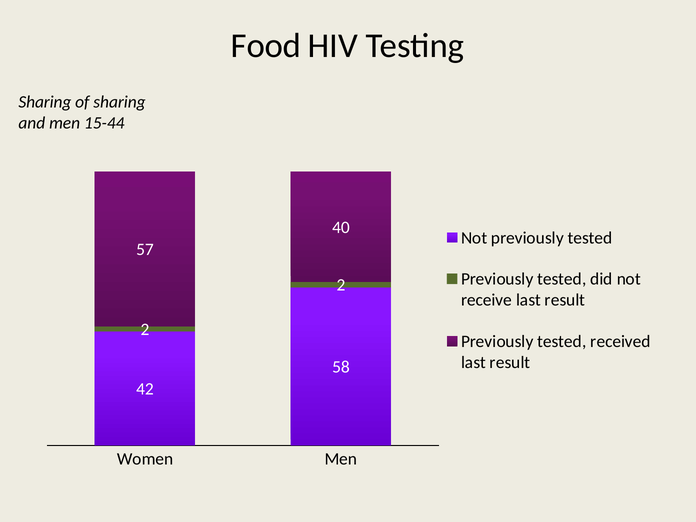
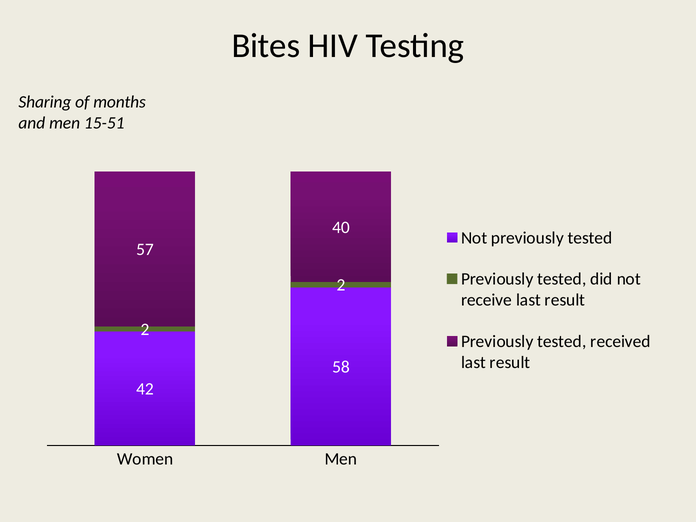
Food: Food -> Bites (266, 46)
of sharing: sharing -> months (120, 102)
15-44: 15-44 -> 15-51 (104, 123)
